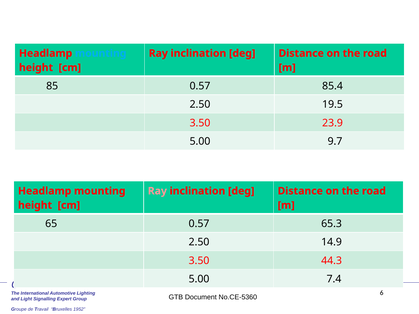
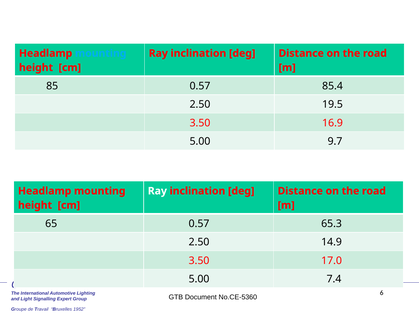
23.9: 23.9 -> 16.9 (333, 123)
Ray colour: pink -> white (157, 191)
44.3: 44.3 -> 17.0 (332, 261)
